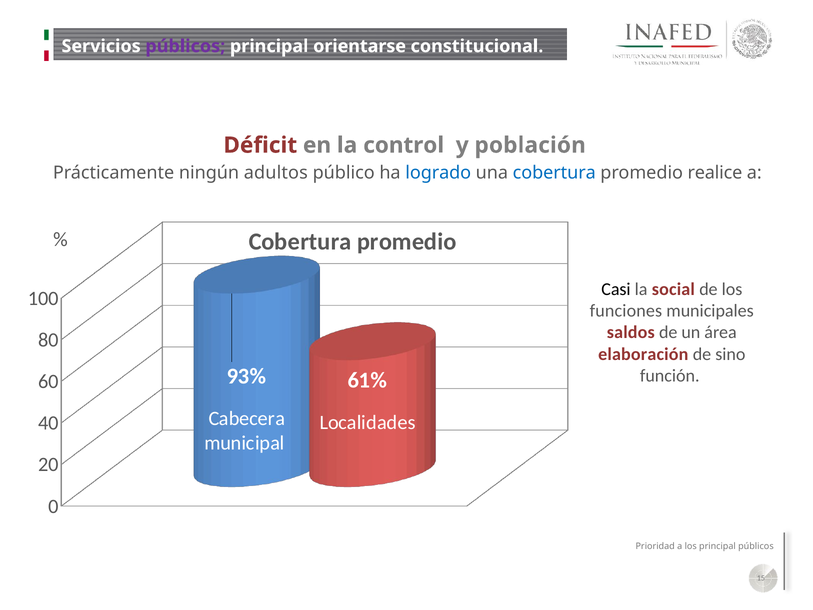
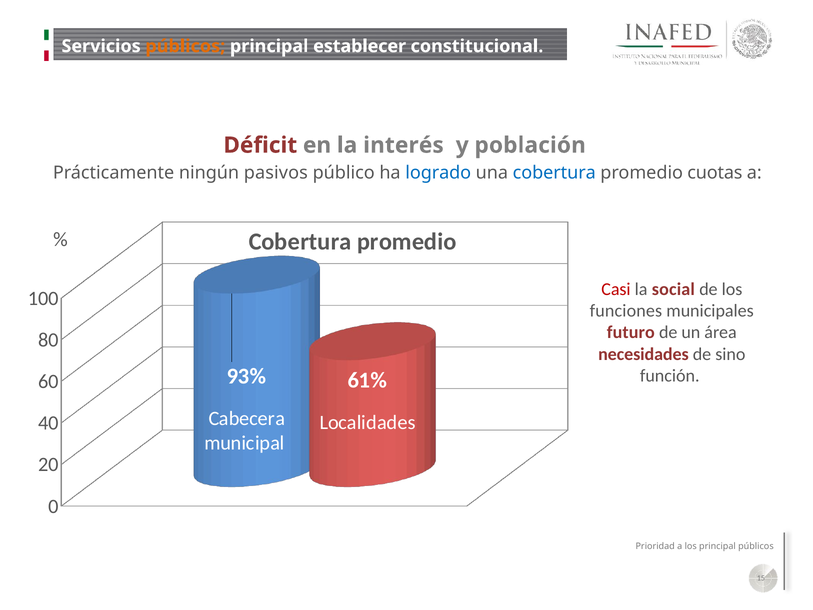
públicos colour: purple -> orange (185, 46)
orientarse: orientarse -> establecer (360, 46)
control: control -> interés (403, 145)
adultos: adultos -> pasivos (276, 173)
realice: realice -> cuotas (715, 173)
Casi colour: black -> red (616, 289)
saldos: saldos -> futuro (631, 332)
elaboración: elaboración -> necesidades (643, 354)
